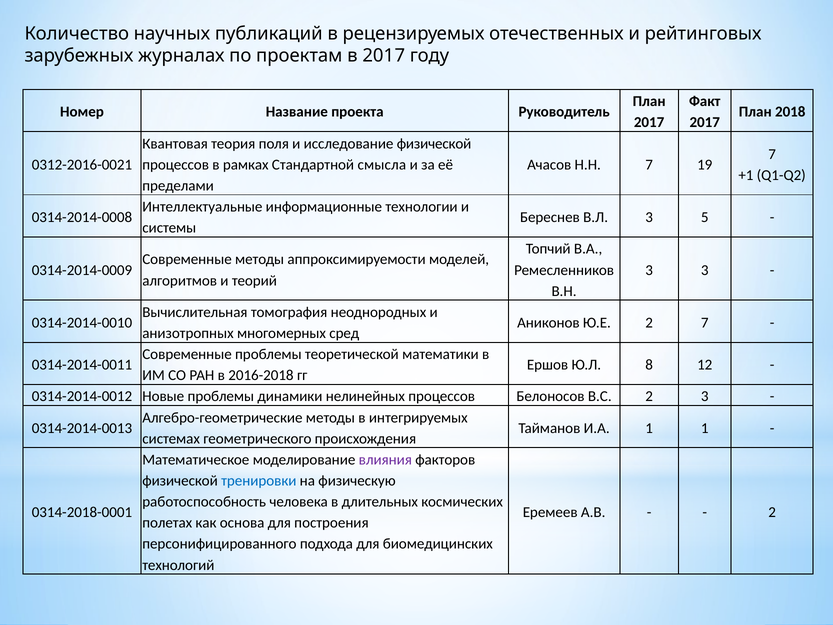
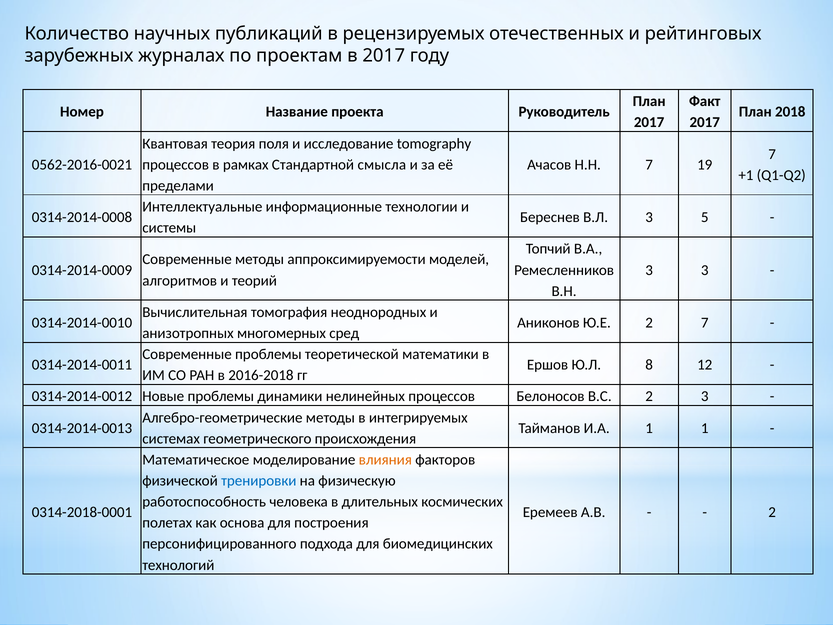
исследование физической: физической -> tomography (434, 144)
0312-2016-0021: 0312-2016-0021 -> 0562-2016-0021 (82, 165)
влияния colour: purple -> orange (385, 460)
